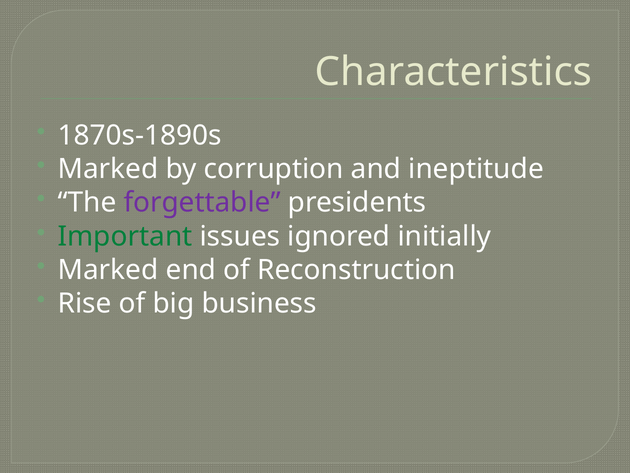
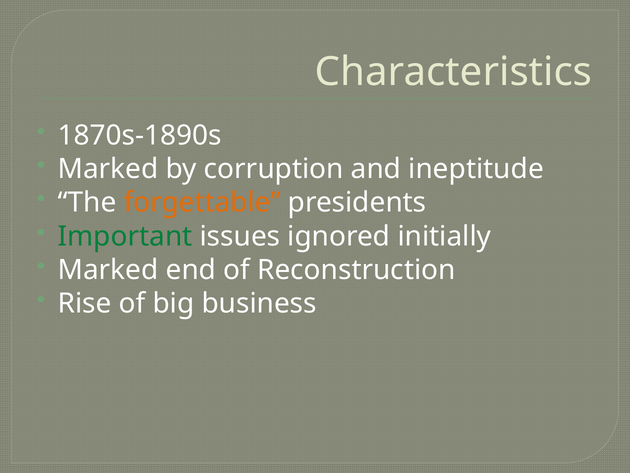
forgettable colour: purple -> orange (202, 203)
